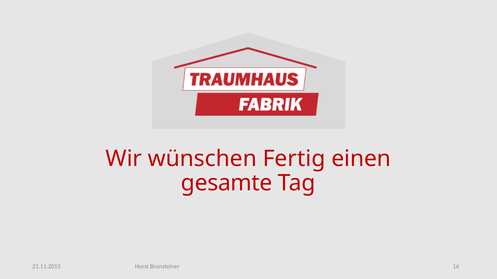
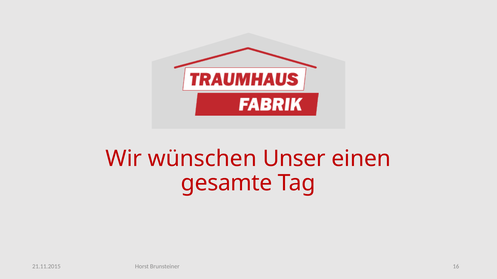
Fertig: Fertig -> Unser (294, 159)
